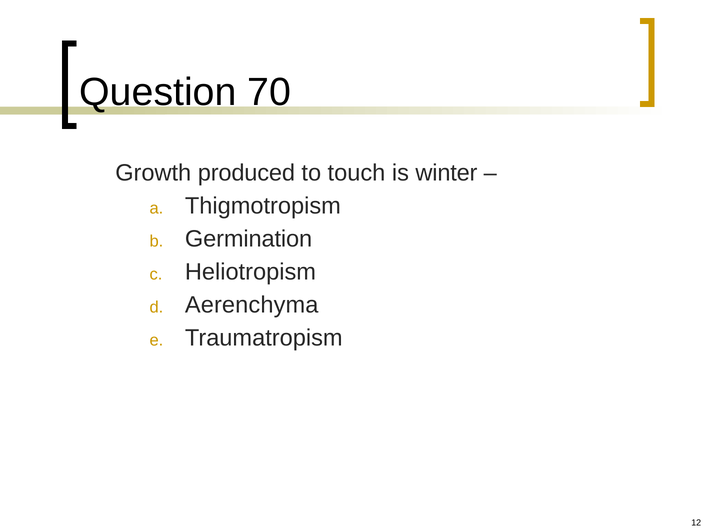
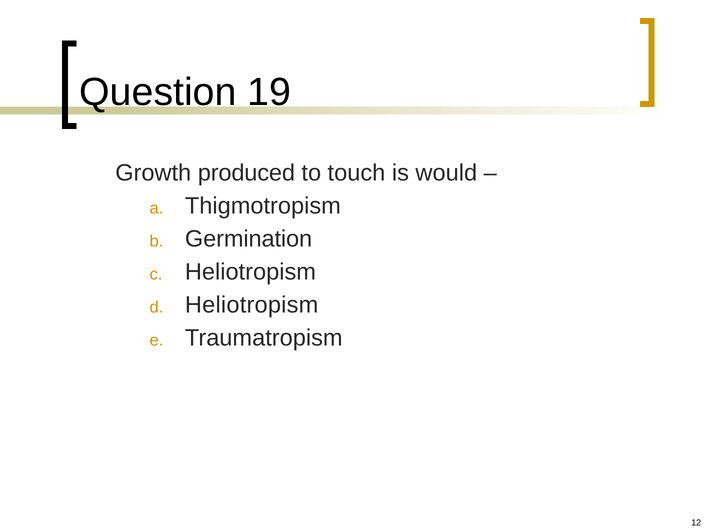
70: 70 -> 19 (269, 92)
winter: winter -> would (446, 173)
Aerenchyma: Aerenchyma -> Heliotropism (252, 305)
